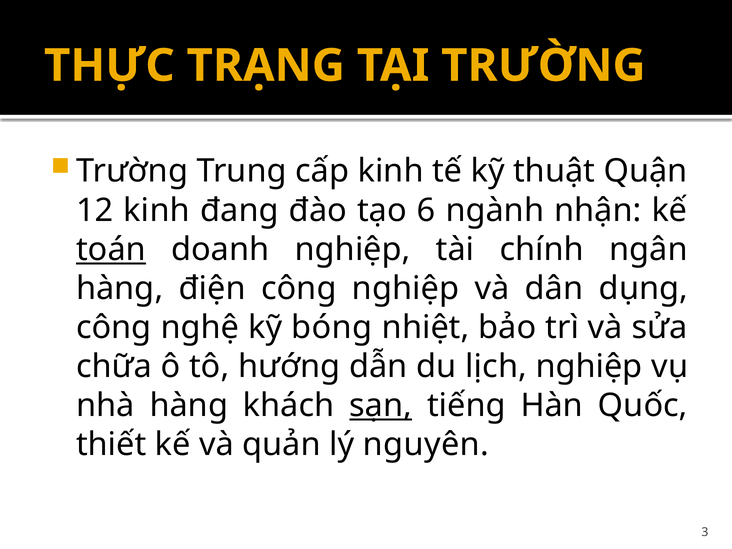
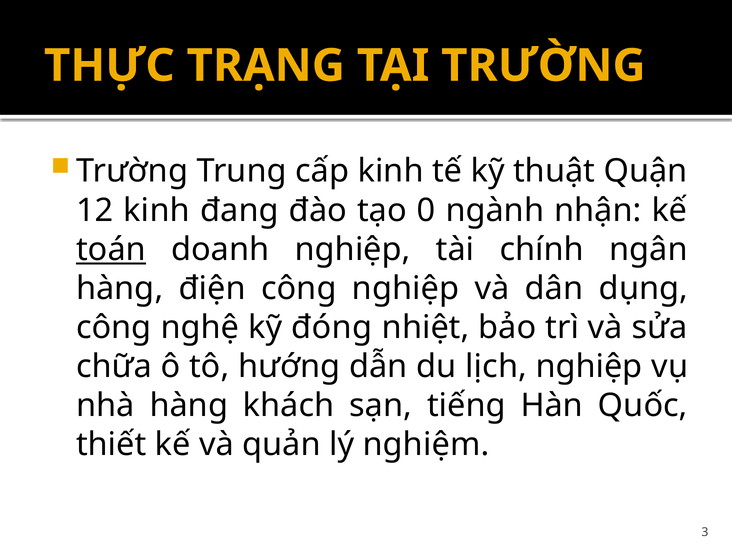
6: 6 -> 0 (426, 210)
bóng: bóng -> đóng (332, 327)
sạn underline: present -> none (381, 406)
nguyên: nguyên -> nghiệm (426, 445)
